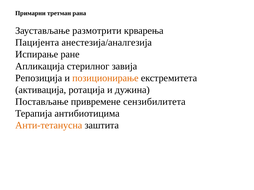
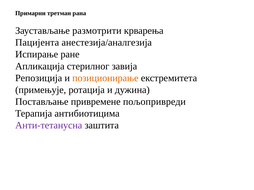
активација: активација -> примењује (41, 90)
сензибилитета: сензибилитета -> пољопривреди (154, 102)
Анти-тетанусна colour: orange -> purple (49, 126)
